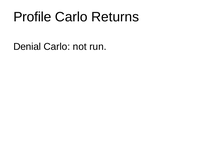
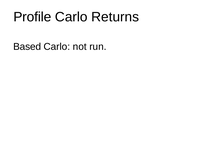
Denial: Denial -> Based (27, 47)
